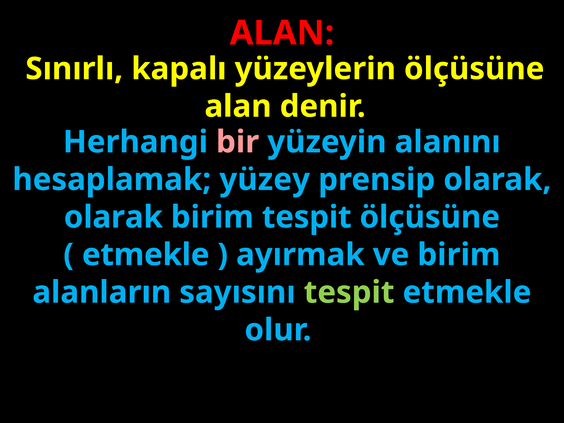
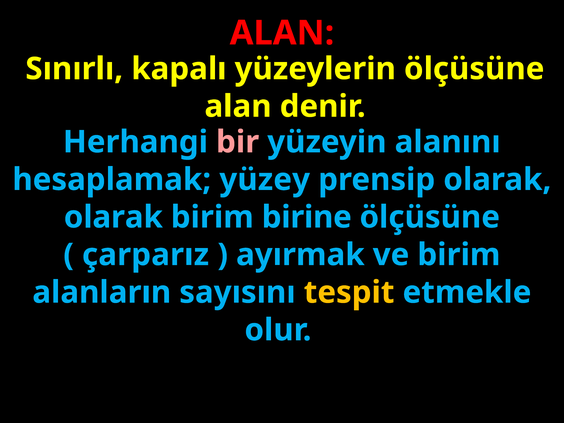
birim tespit: tespit -> birine (307, 217)
etmekle: etmekle -> çarparız (146, 255)
tespit colour: light green -> yellow (349, 292)
